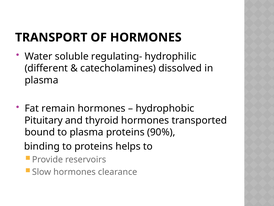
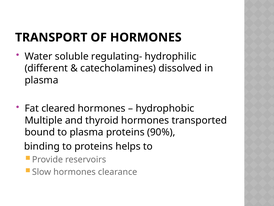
remain: remain -> cleared (58, 108)
Pituitary: Pituitary -> Multiple (44, 120)
